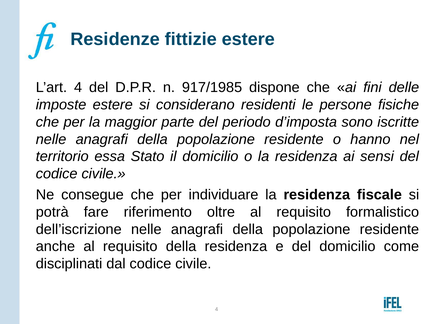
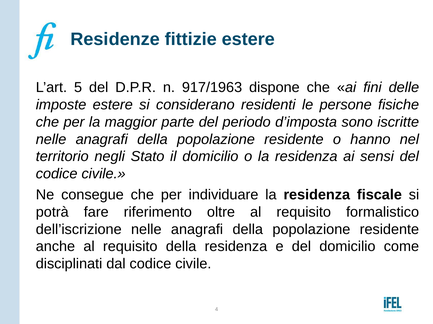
L’art 4: 4 -> 5 (78, 88)
917/1985: 917/1985 -> 917/1963 (212, 88)
essa: essa -> negli (110, 157)
